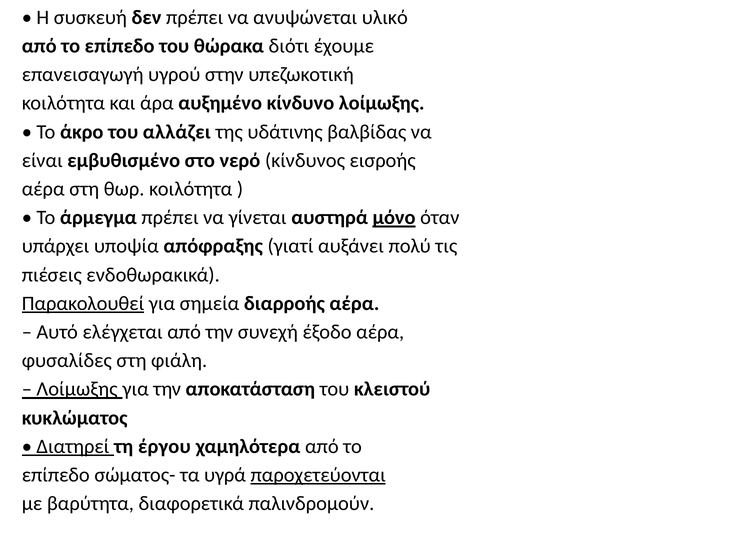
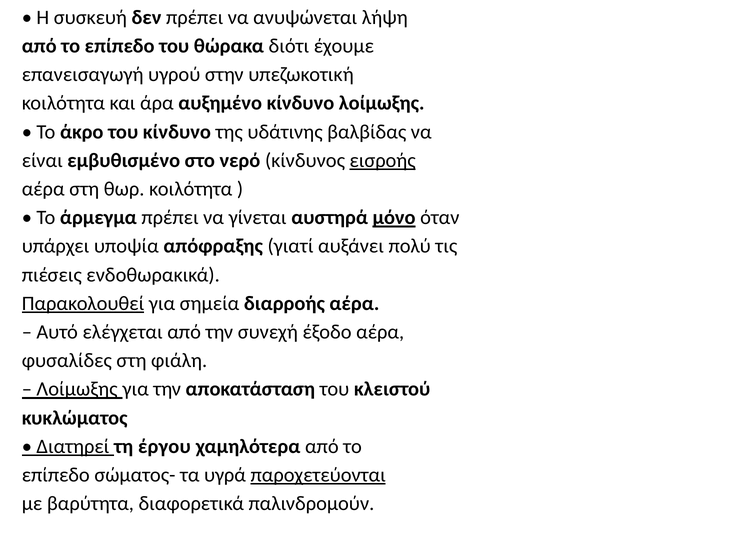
υλικό: υλικό -> λήψη (385, 17)
του αλλάζει: αλλάζει -> κίνδυνο (177, 132)
εισροής underline: none -> present (383, 160)
